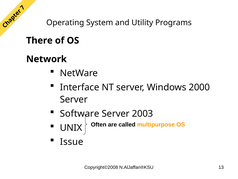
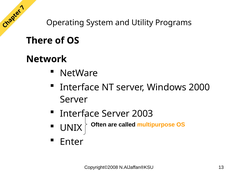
Software: Software -> Interface (80, 113)
Issue: Issue -> Enter (72, 142)
